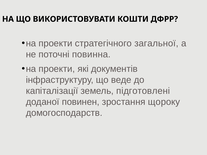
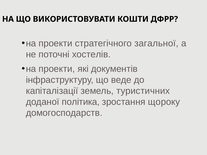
повинна: повинна -> хостелів (91, 54)
підготовлені: підготовлені -> туристичних (143, 91)
повинен: повинен -> політика (81, 102)
